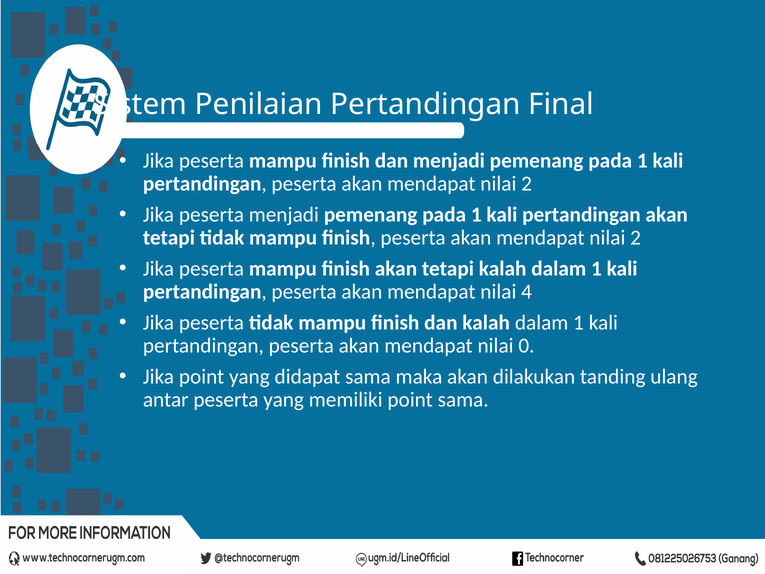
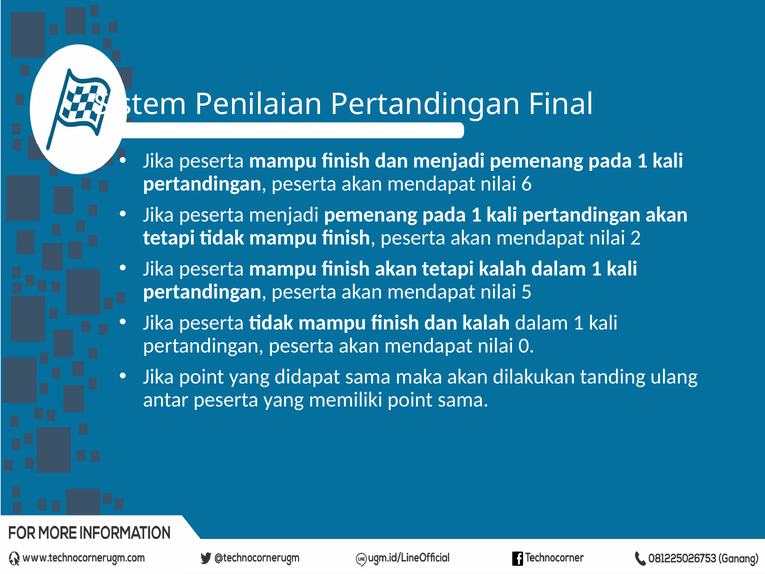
2: 2 -> 6 (527, 184)
4: 4 -> 5 (527, 292)
